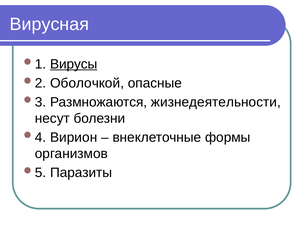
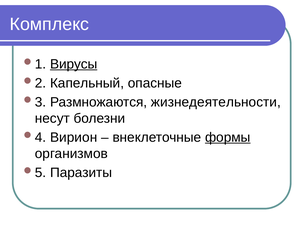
Вирусная: Вирусная -> Комплекс (49, 24)
Оболочкой: Оболочкой -> Капельный (87, 83)
формы underline: none -> present (228, 138)
